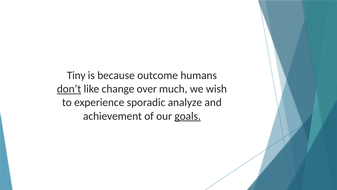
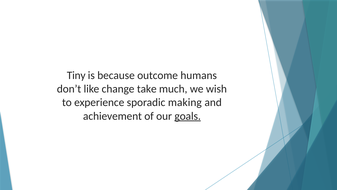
don’t underline: present -> none (69, 89)
over: over -> take (147, 89)
analyze: analyze -> making (185, 102)
